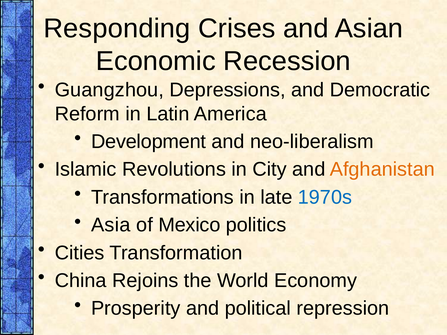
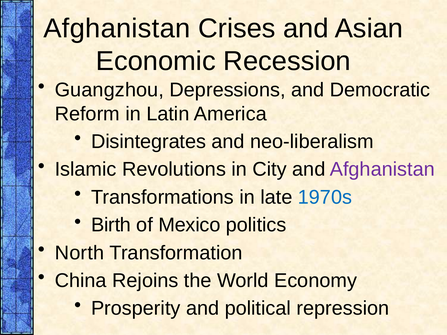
Responding: Responding -> Afghanistan (117, 28)
Development: Development -> Disintegrates (149, 142)
Afghanistan colour: orange -> purple (382, 170)
Asia: Asia -> Birth (111, 225)
Cities: Cities -> North (80, 253)
